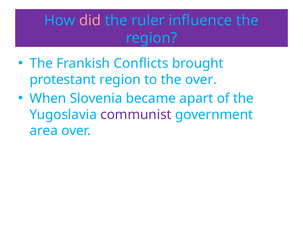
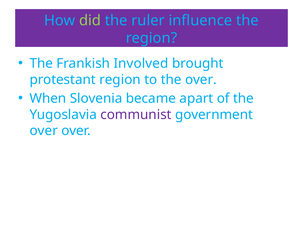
did colour: pink -> light green (90, 20)
Conflicts: Conflicts -> Involved (141, 64)
area: area -> over (44, 131)
